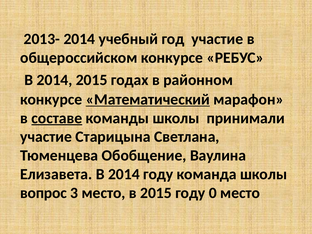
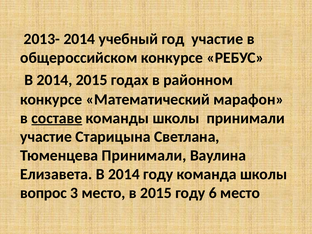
Математический underline: present -> none (148, 99)
Тюменцева Обобщение: Обобщение -> Принимали (144, 156)
0: 0 -> 6 (213, 193)
